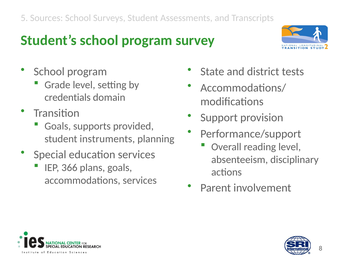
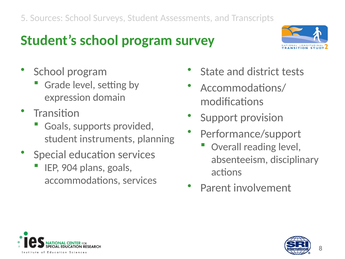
credentials: credentials -> expression (68, 97)
366: 366 -> 904 (69, 167)
